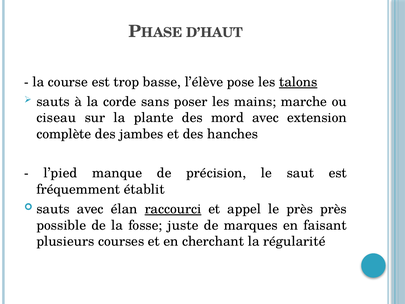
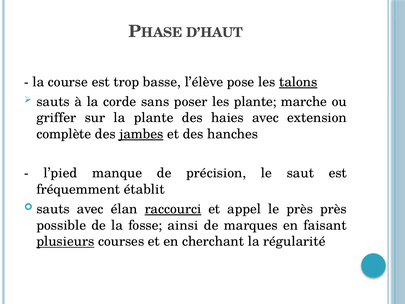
les mains: mains -> plante (255, 101)
ciseau: ciseau -> griffer (56, 118)
mord: mord -> haies (228, 118)
jambes underline: none -> present (141, 134)
juste: juste -> ainsi (183, 225)
plusieurs underline: none -> present (65, 241)
